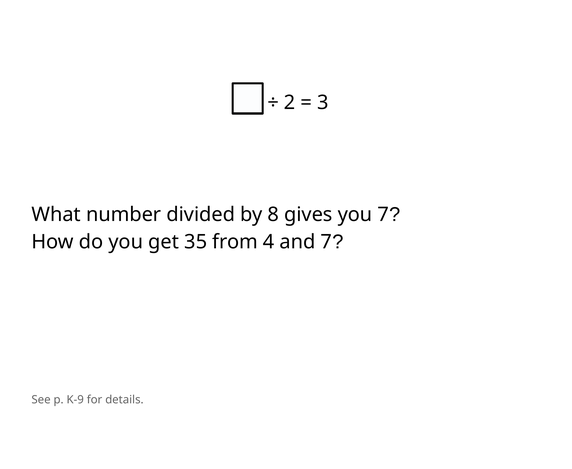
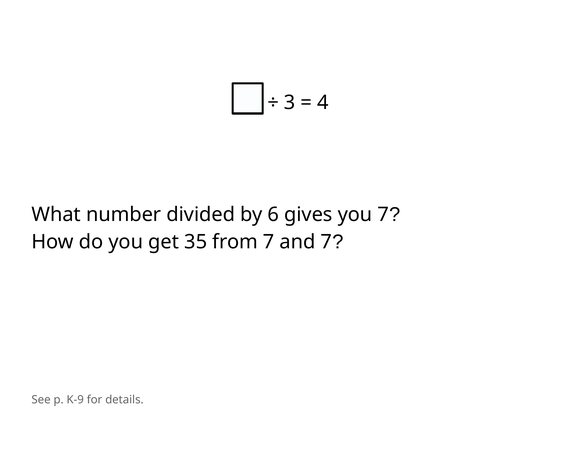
2: 2 -> 3 (290, 102)
3: 3 -> 4 (323, 102)
8: 8 -> 6 (273, 214)
from 4: 4 -> 7 (269, 242)
